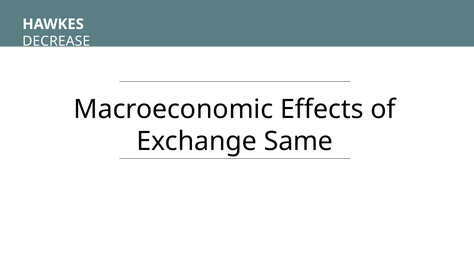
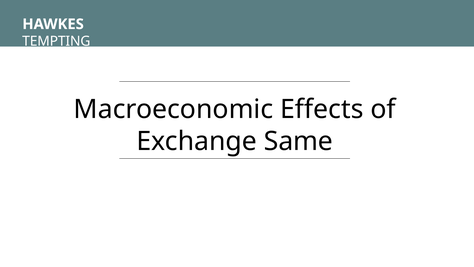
DECREASE: DECREASE -> TEMPTING (56, 41)
